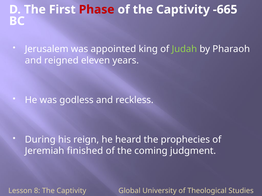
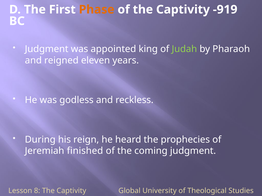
Phase colour: red -> orange (97, 10)
-665: -665 -> -919 (225, 10)
Jerusalem: Jerusalem -> Judgment (47, 49)
